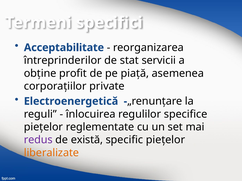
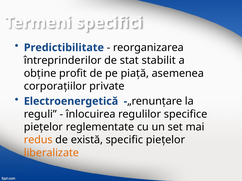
Acceptabilitate: Acceptabilitate -> Predictibilitate (64, 48)
servicii: servicii -> stabilit (159, 61)
redus colour: purple -> orange (38, 140)
